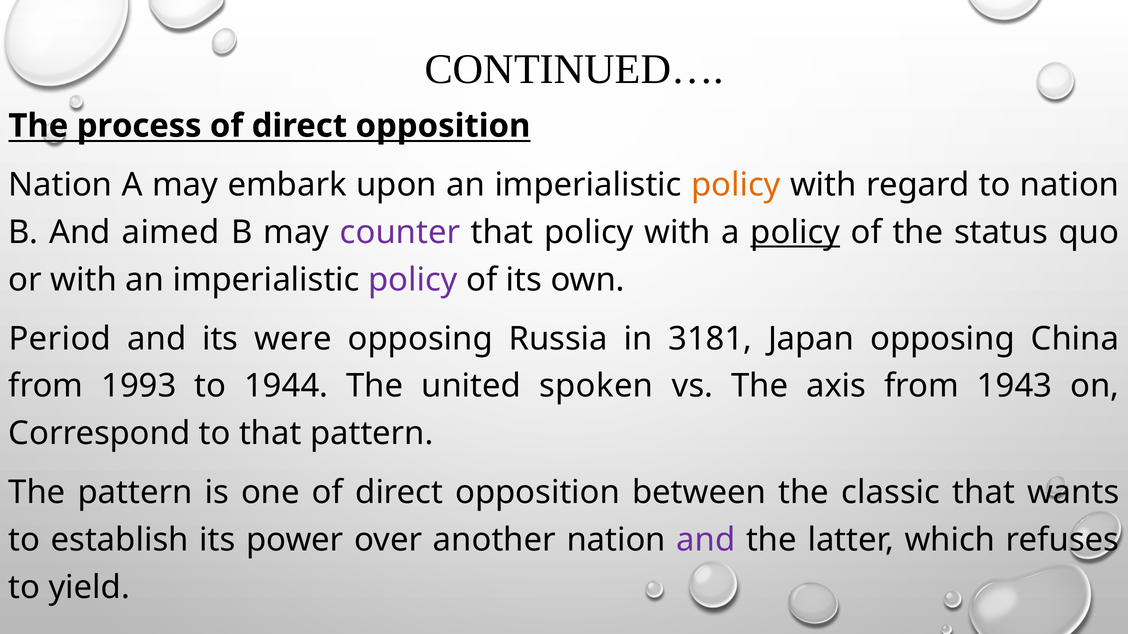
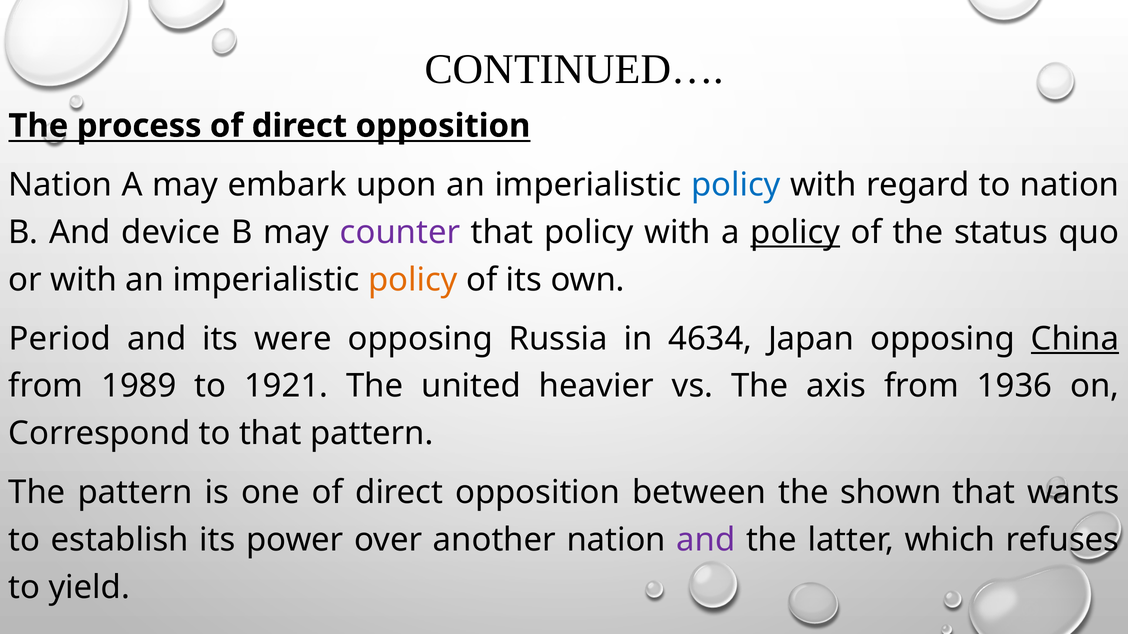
policy colour: orange -> blue (736, 185)
aimed: aimed -> device (171, 232)
policy colour: purple -> orange (413, 280)
3181: 3181 -> 4634 (710, 339)
China underline: none -> present (1075, 339)
1993: 1993 -> 1989 (139, 386)
1944: 1944 -> 1921 (286, 386)
spoken: spoken -> heavier (596, 386)
1943: 1943 -> 1936 (1015, 386)
classic: classic -> shown (891, 493)
